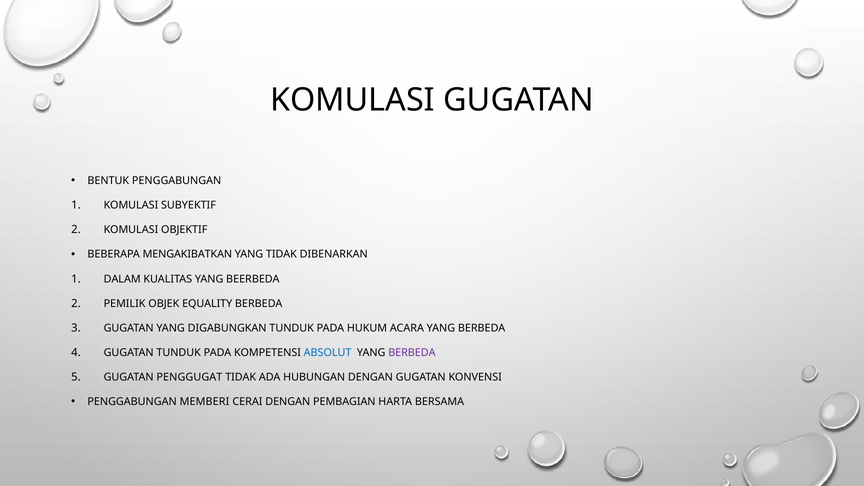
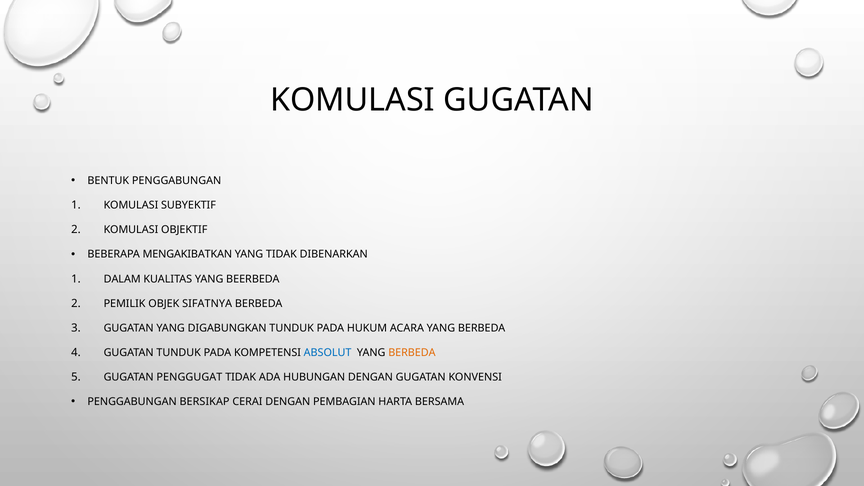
EQUALITY: EQUALITY -> SIFATNYA (207, 303)
BERBEDA colour: purple -> orange (412, 353)
MEMBERI: MEMBERI -> BERSIKAP (205, 402)
